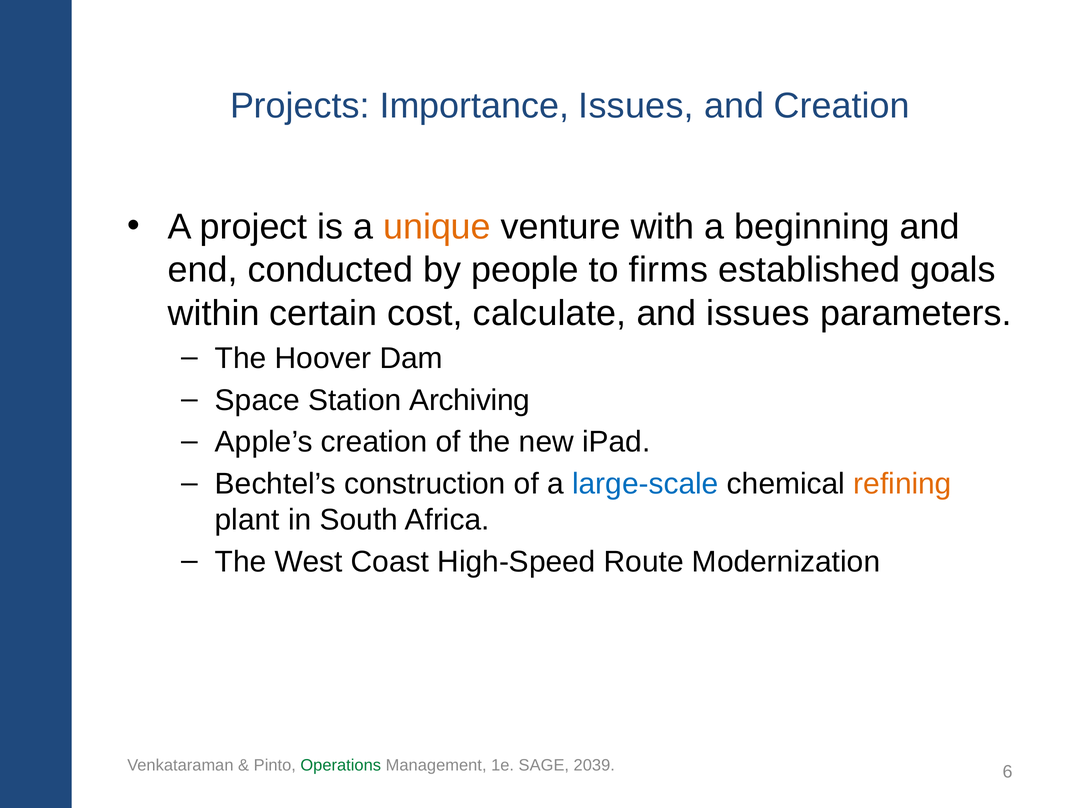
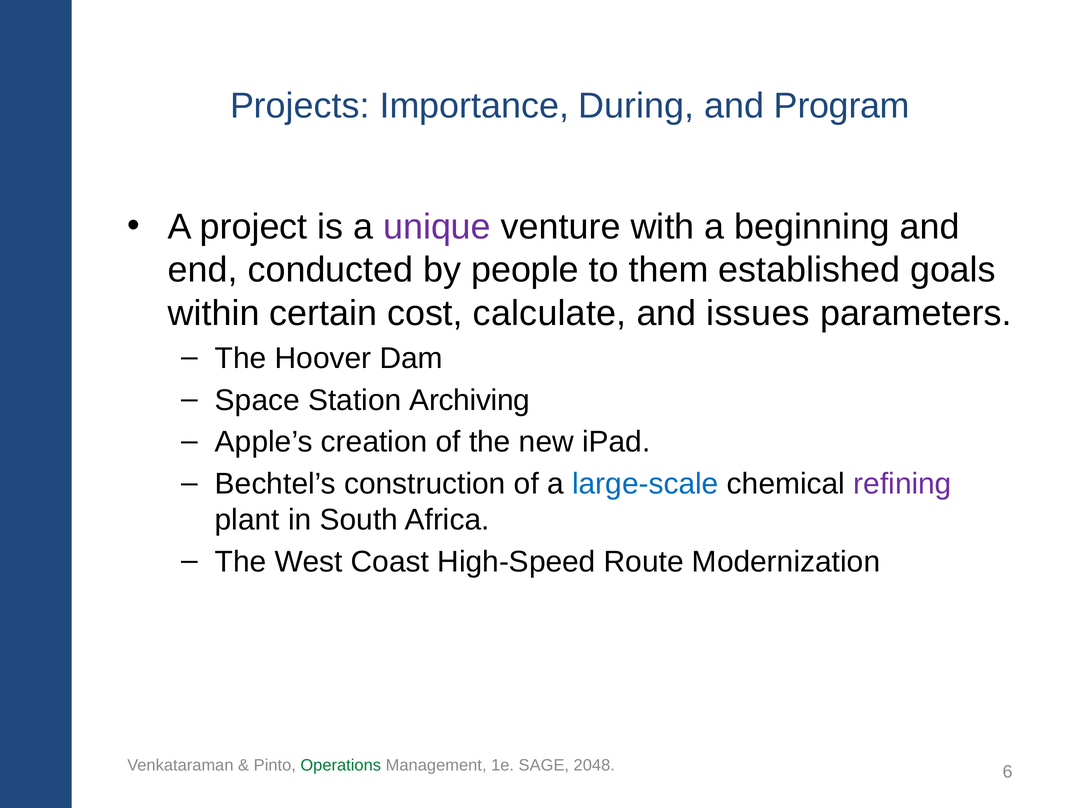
Importance Issues: Issues -> During (636, 106)
and Creation: Creation -> Program (842, 106)
unique colour: orange -> purple (437, 227)
firms: firms -> them (669, 270)
refining colour: orange -> purple (903, 484)
2039: 2039 -> 2048 (594, 765)
